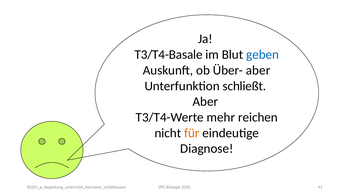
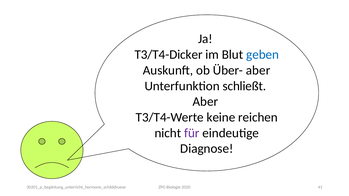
T3/T4-Basale: T3/T4-Basale -> T3/T4-Dicker (169, 55)
mehr: mehr -> keine (221, 118)
für colour: orange -> purple (192, 133)
